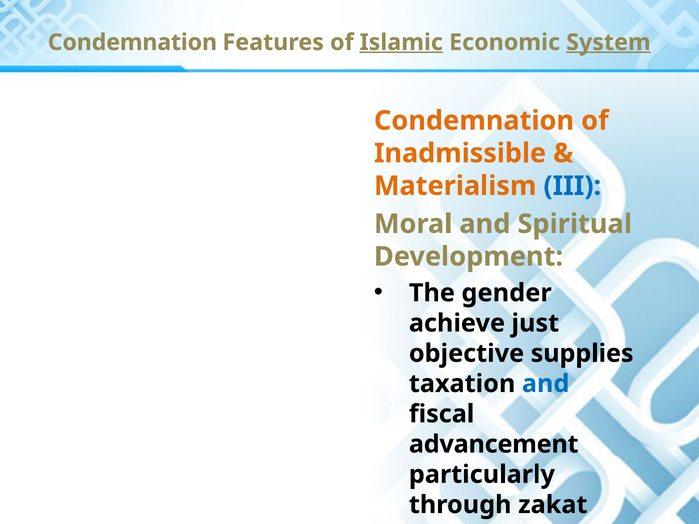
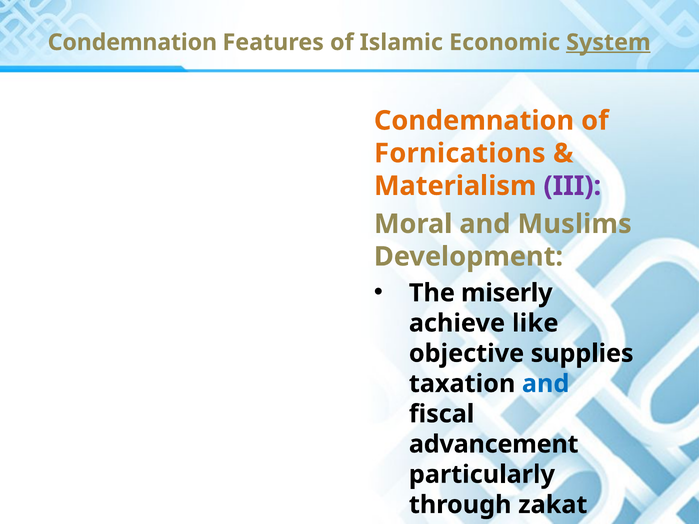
Islamic underline: present -> none (401, 42)
Inadmissible: Inadmissible -> Fornications (460, 153)
III colour: blue -> purple (572, 186)
Spiritual: Spiritual -> Muslims (575, 224)
gender: gender -> miserly (507, 293)
just: just -> like (535, 323)
